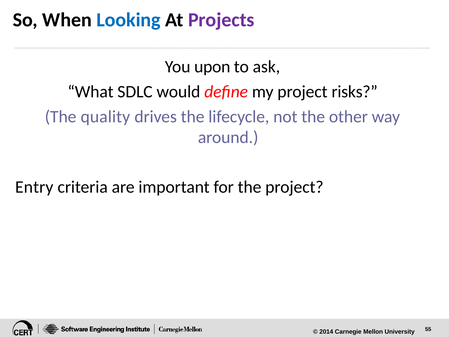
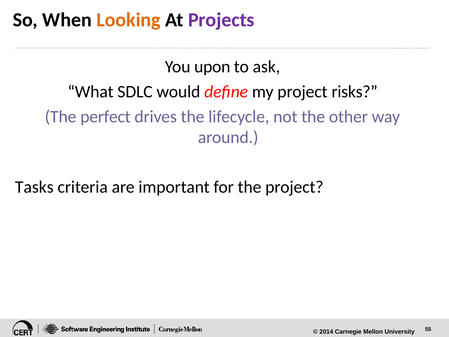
Looking colour: blue -> orange (129, 20)
quality: quality -> perfect (106, 117)
Entry: Entry -> Tasks (34, 187)
